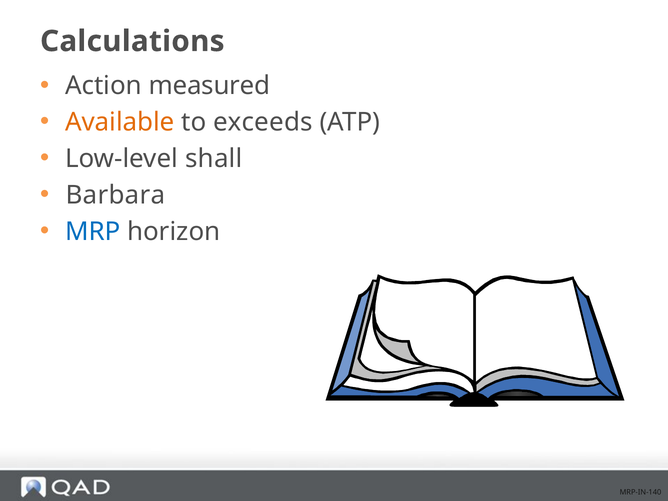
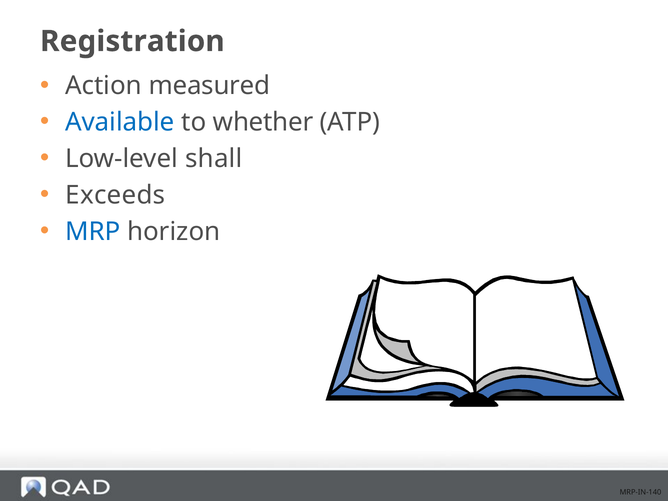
Calculations: Calculations -> Registration (132, 41)
Available colour: orange -> blue (120, 122)
exceeds: exceeds -> whether (263, 122)
Barbara: Barbara -> Exceeds (115, 195)
